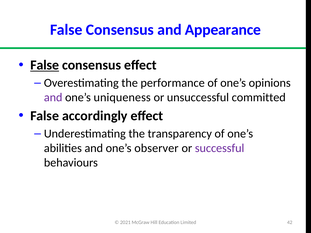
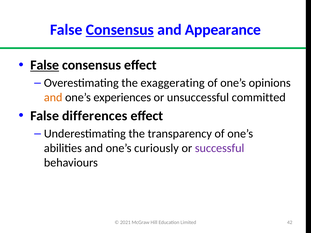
Consensus underline: none -> present (120, 30)
performance: performance -> exaggerating (173, 83)
and colour: purple -> orange (53, 98)
uniqueness: uniqueness -> experiences (122, 98)
accordingly: accordingly -> differences (95, 116)
observer: observer -> curiously (156, 148)
